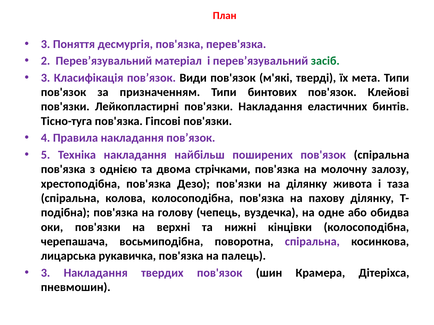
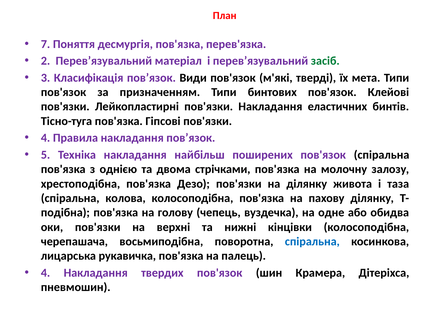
3: 3 -> 7 (46, 44)
спіральна colour: purple -> blue (312, 242)
3: 3 -> 4 (46, 273)
